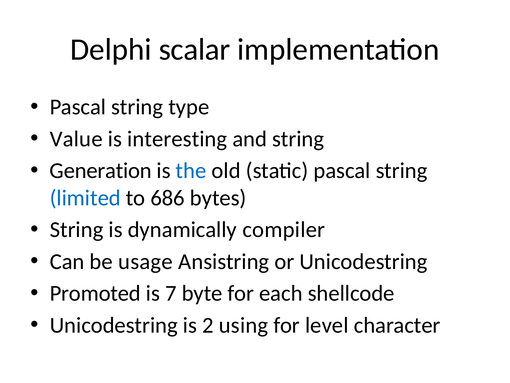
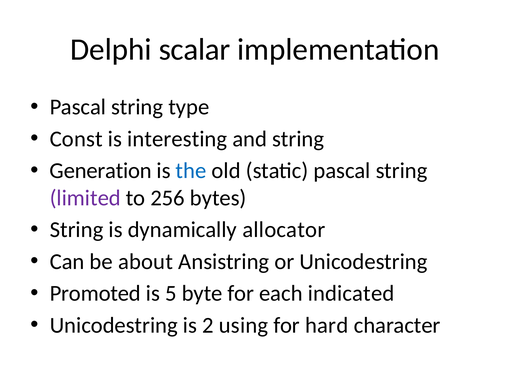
Value: Value -> Const (76, 139)
limited colour: blue -> purple (85, 198)
686: 686 -> 256 (168, 198)
compiler: compiler -> allocator (284, 230)
usage: usage -> about (146, 261)
7: 7 -> 5 (171, 293)
shellcode: shellcode -> indicated (351, 293)
level: level -> hard (327, 325)
